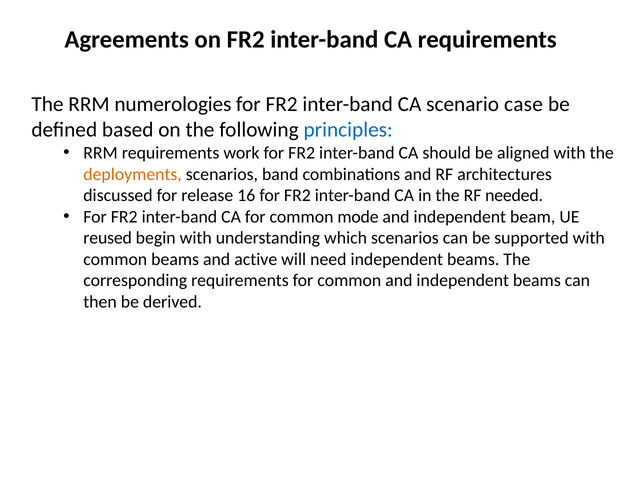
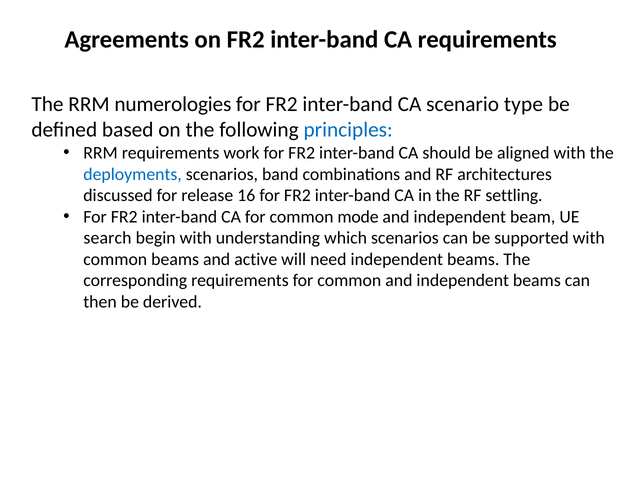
case: case -> type (523, 104)
deployments colour: orange -> blue (133, 174)
needed: needed -> settling (514, 196)
reused: reused -> search (107, 238)
